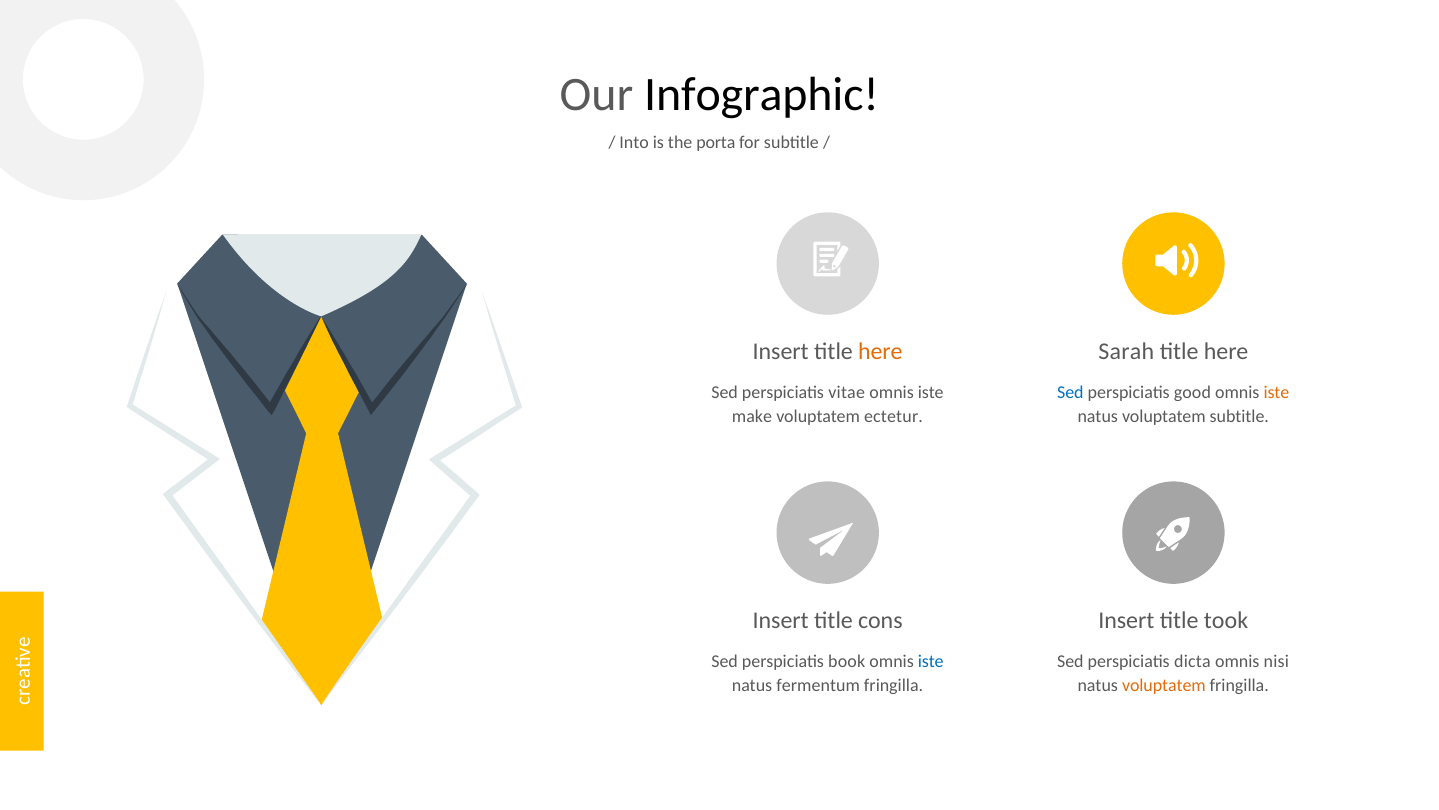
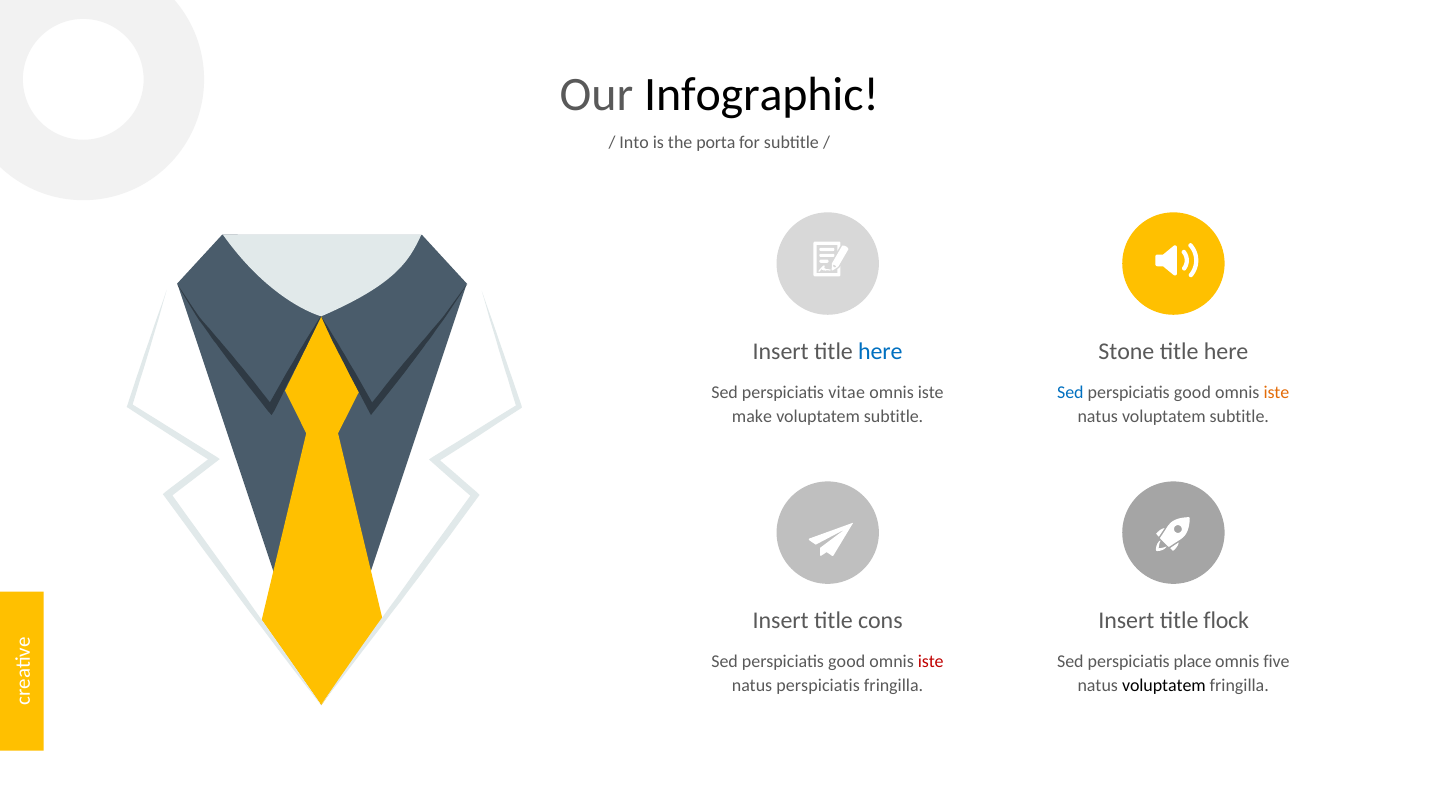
here colour: orange -> blue (880, 351)
Sarah: Sarah -> Stone (1126, 351)
ectetur: ectetur -> subtitle (894, 416)
took: took -> flock (1226, 620)
book: book -> good (847, 661)
iste colour: blue -> red (931, 661)
dicta: dicta -> place (1193, 661)
nisi: nisi -> five (1276, 661)
natus fermentum: fermentum -> perspiciatis (818, 685)
voluptatem colour: orange -> black (1164, 685)
